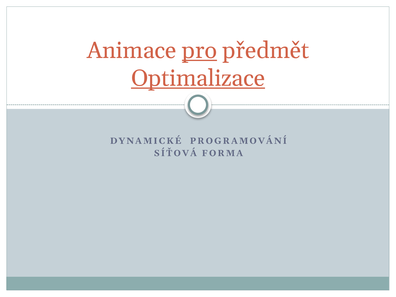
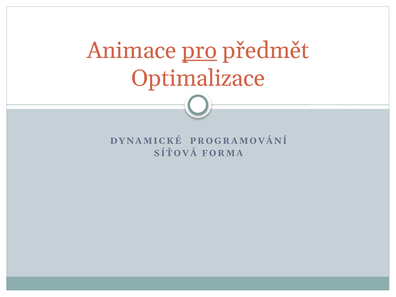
Optimalizace underline: present -> none (198, 78)
